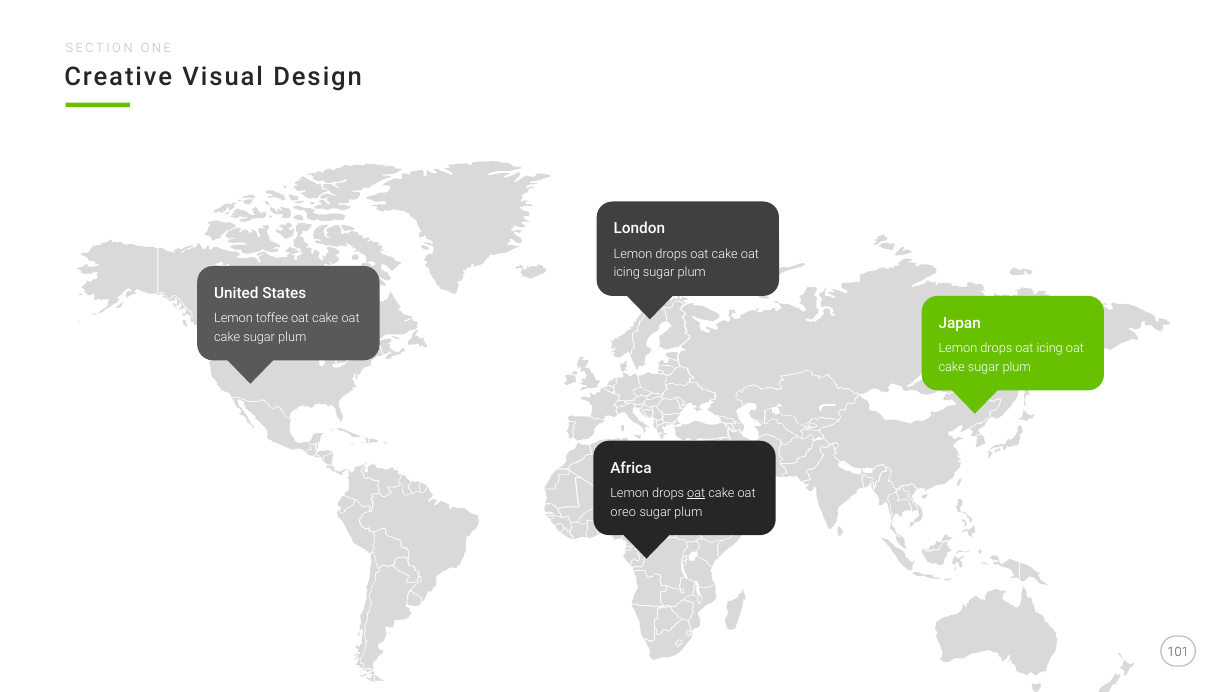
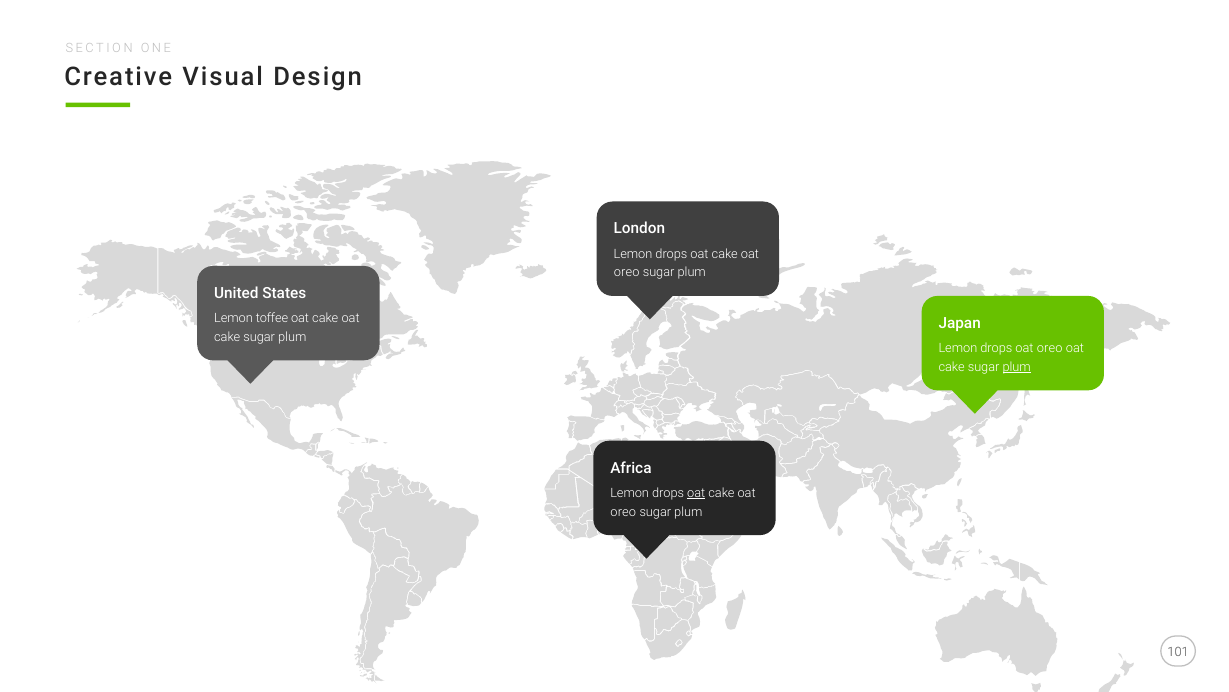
icing: icing -> oreo (627, 272)
drops oat icing: icing -> oreo (1050, 348)
plum underline: none -> present (1017, 367)
